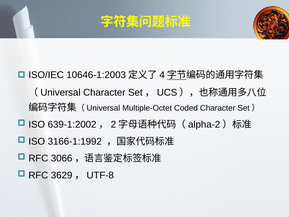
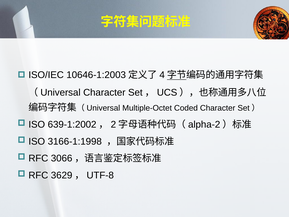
3166-1:1992: 3166-1:1992 -> 3166-1:1998 (75, 141)
